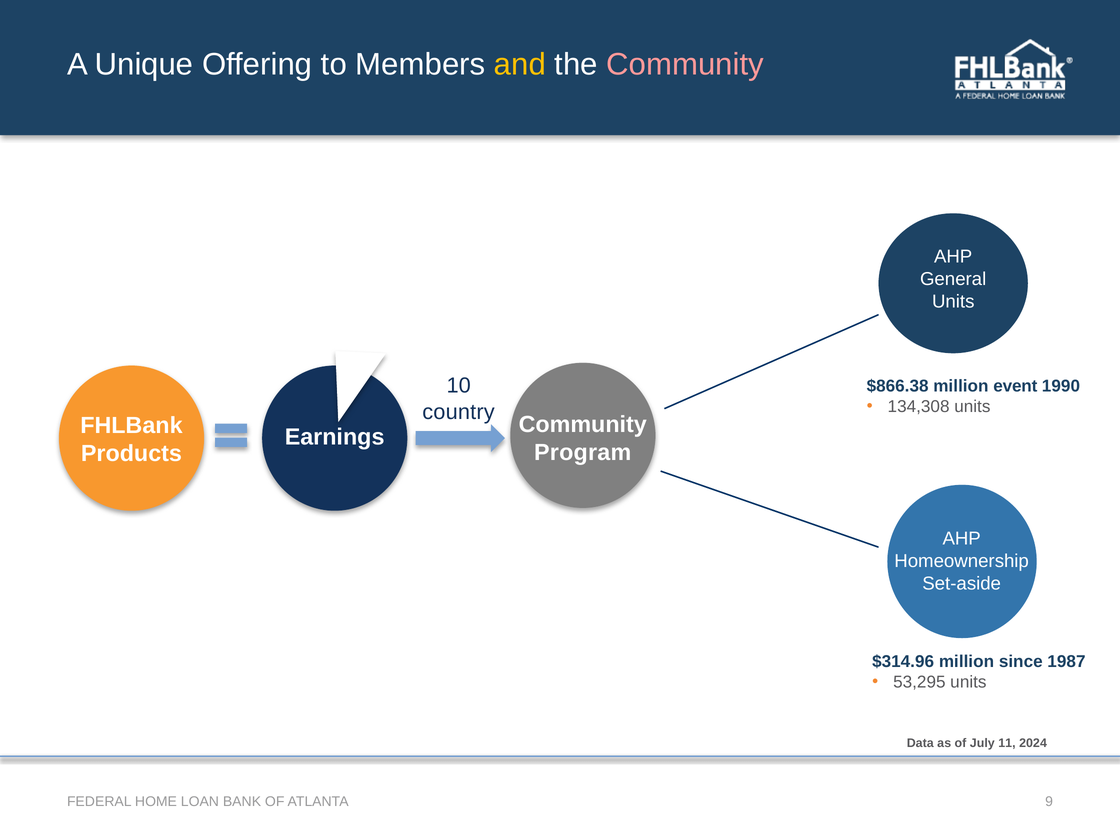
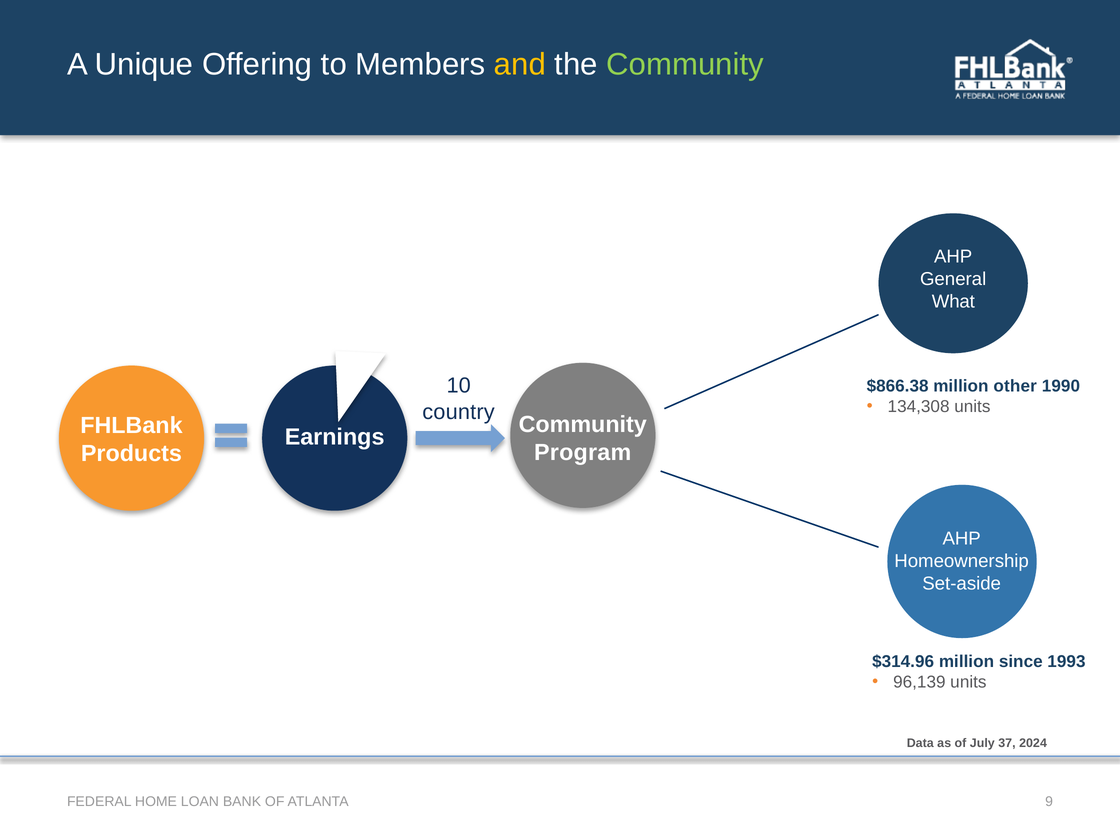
Community colour: pink -> light green (685, 64)
Units: Units -> What (953, 301)
event: event -> other (1015, 386)
1987: 1987 -> 1993 (1066, 662)
53,295: 53,295 -> 96,139 (919, 682)
11: 11 -> 37 (1007, 743)
